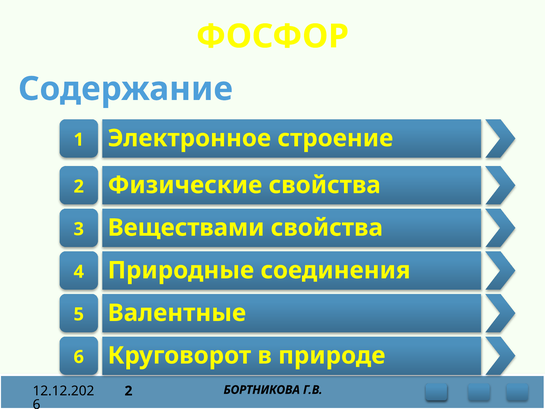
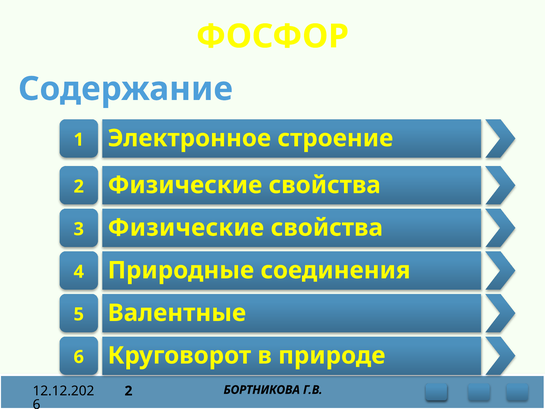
Веществами: Веществами -> Физические (186, 228)
